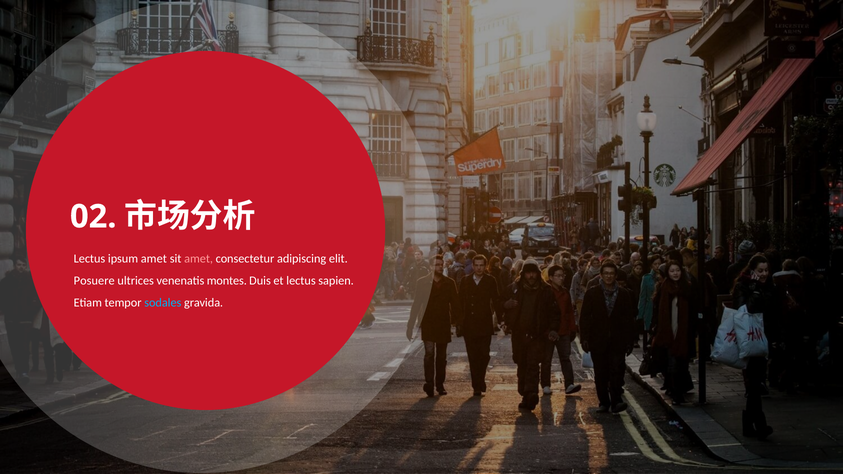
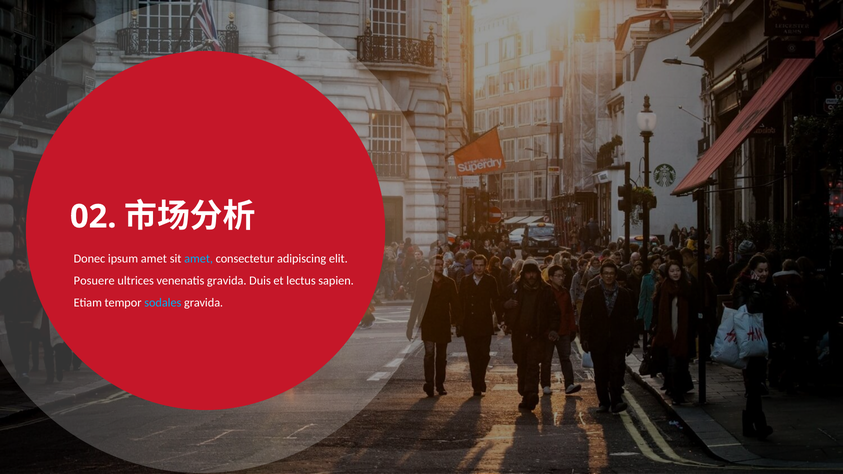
Lectus: Lectus -> Donec (89, 259)
amet colour: pink -> light blue (199, 259)
venenatis montes: montes -> gravida (227, 281)
